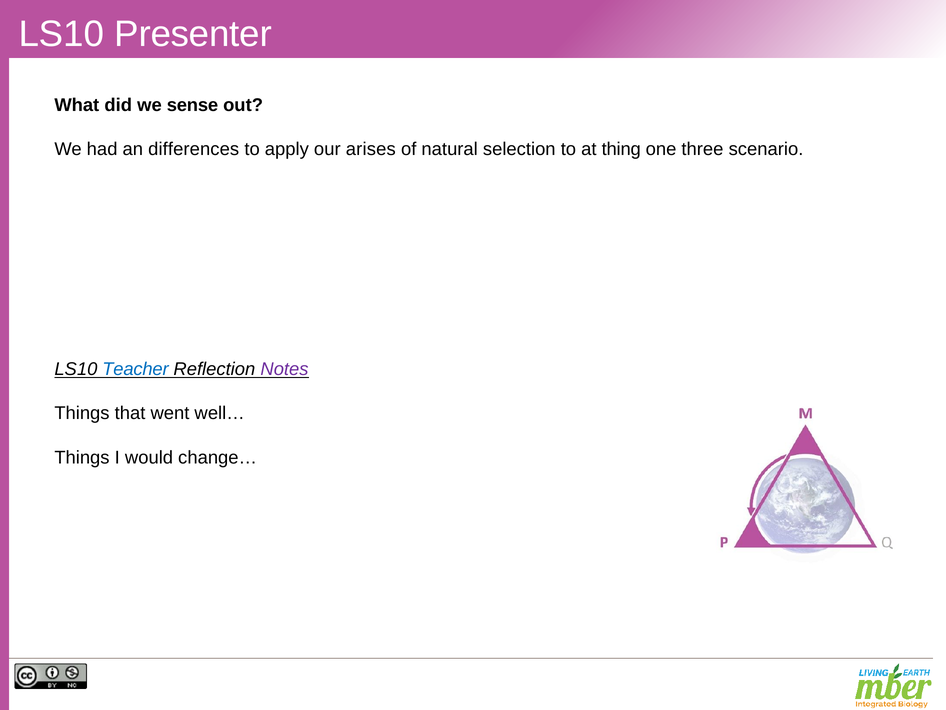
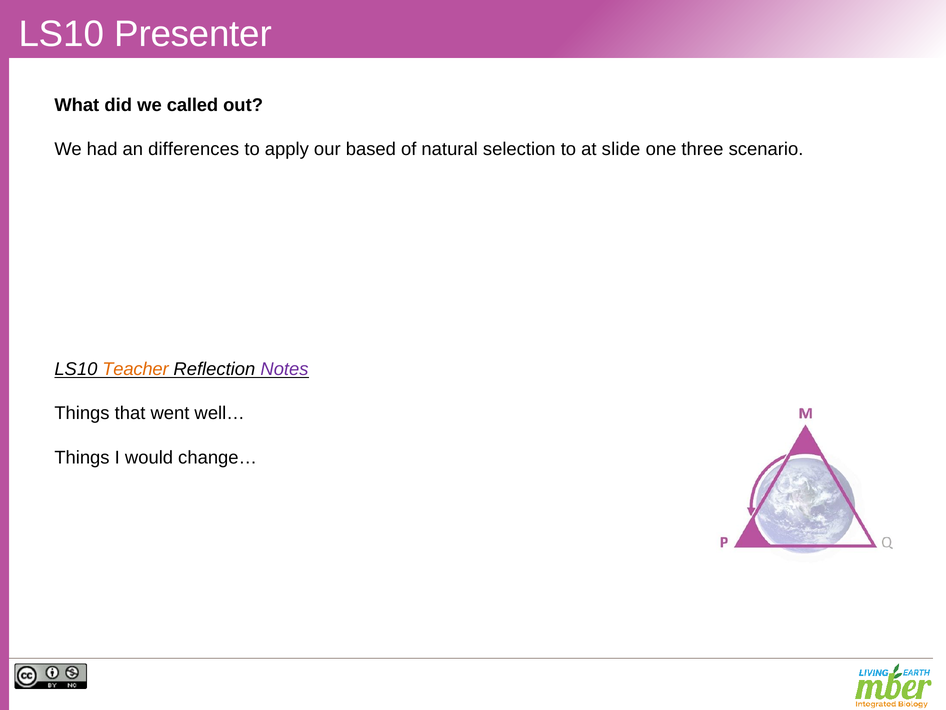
sense: sense -> called (192, 105)
arises: arises -> based (371, 149)
thing: thing -> slide (621, 149)
Teacher colour: blue -> orange (135, 369)
